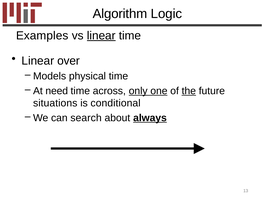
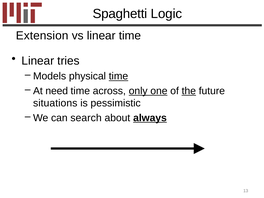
Algorithm: Algorithm -> Spaghetti (120, 14)
Examples: Examples -> Extension (42, 36)
linear underline: present -> none (101, 36)
over: over -> tries (68, 61)
time underline: none -> present (118, 76)
conditional: conditional -> pessimistic (116, 103)
